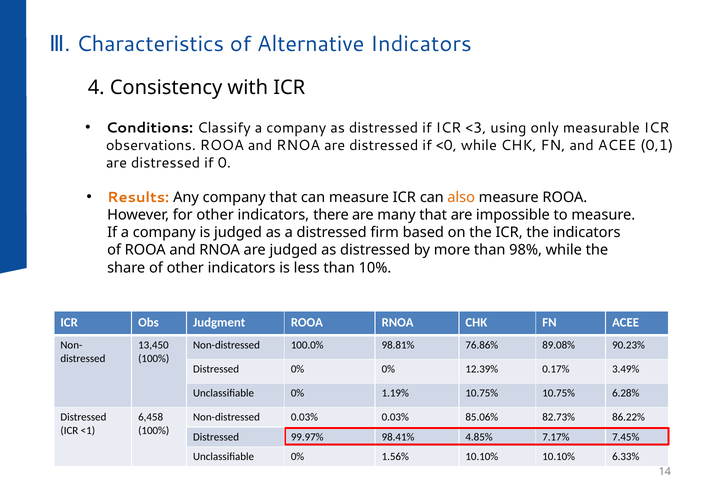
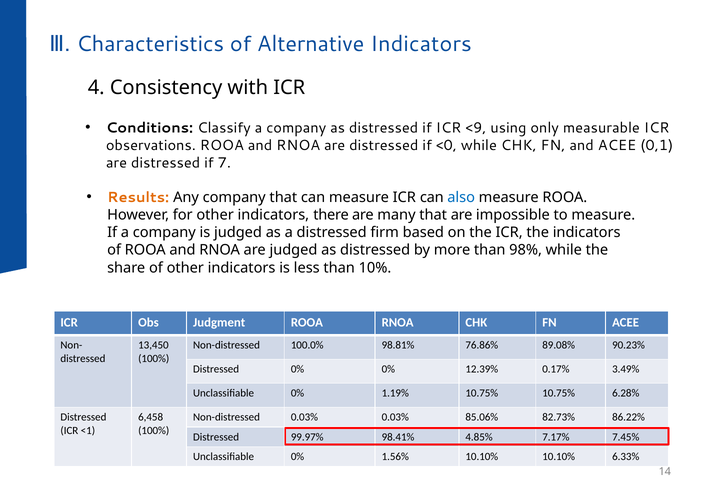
<3: <3 -> <9 (476, 128)
0: 0 -> 7 (224, 163)
also colour: orange -> blue (461, 197)
